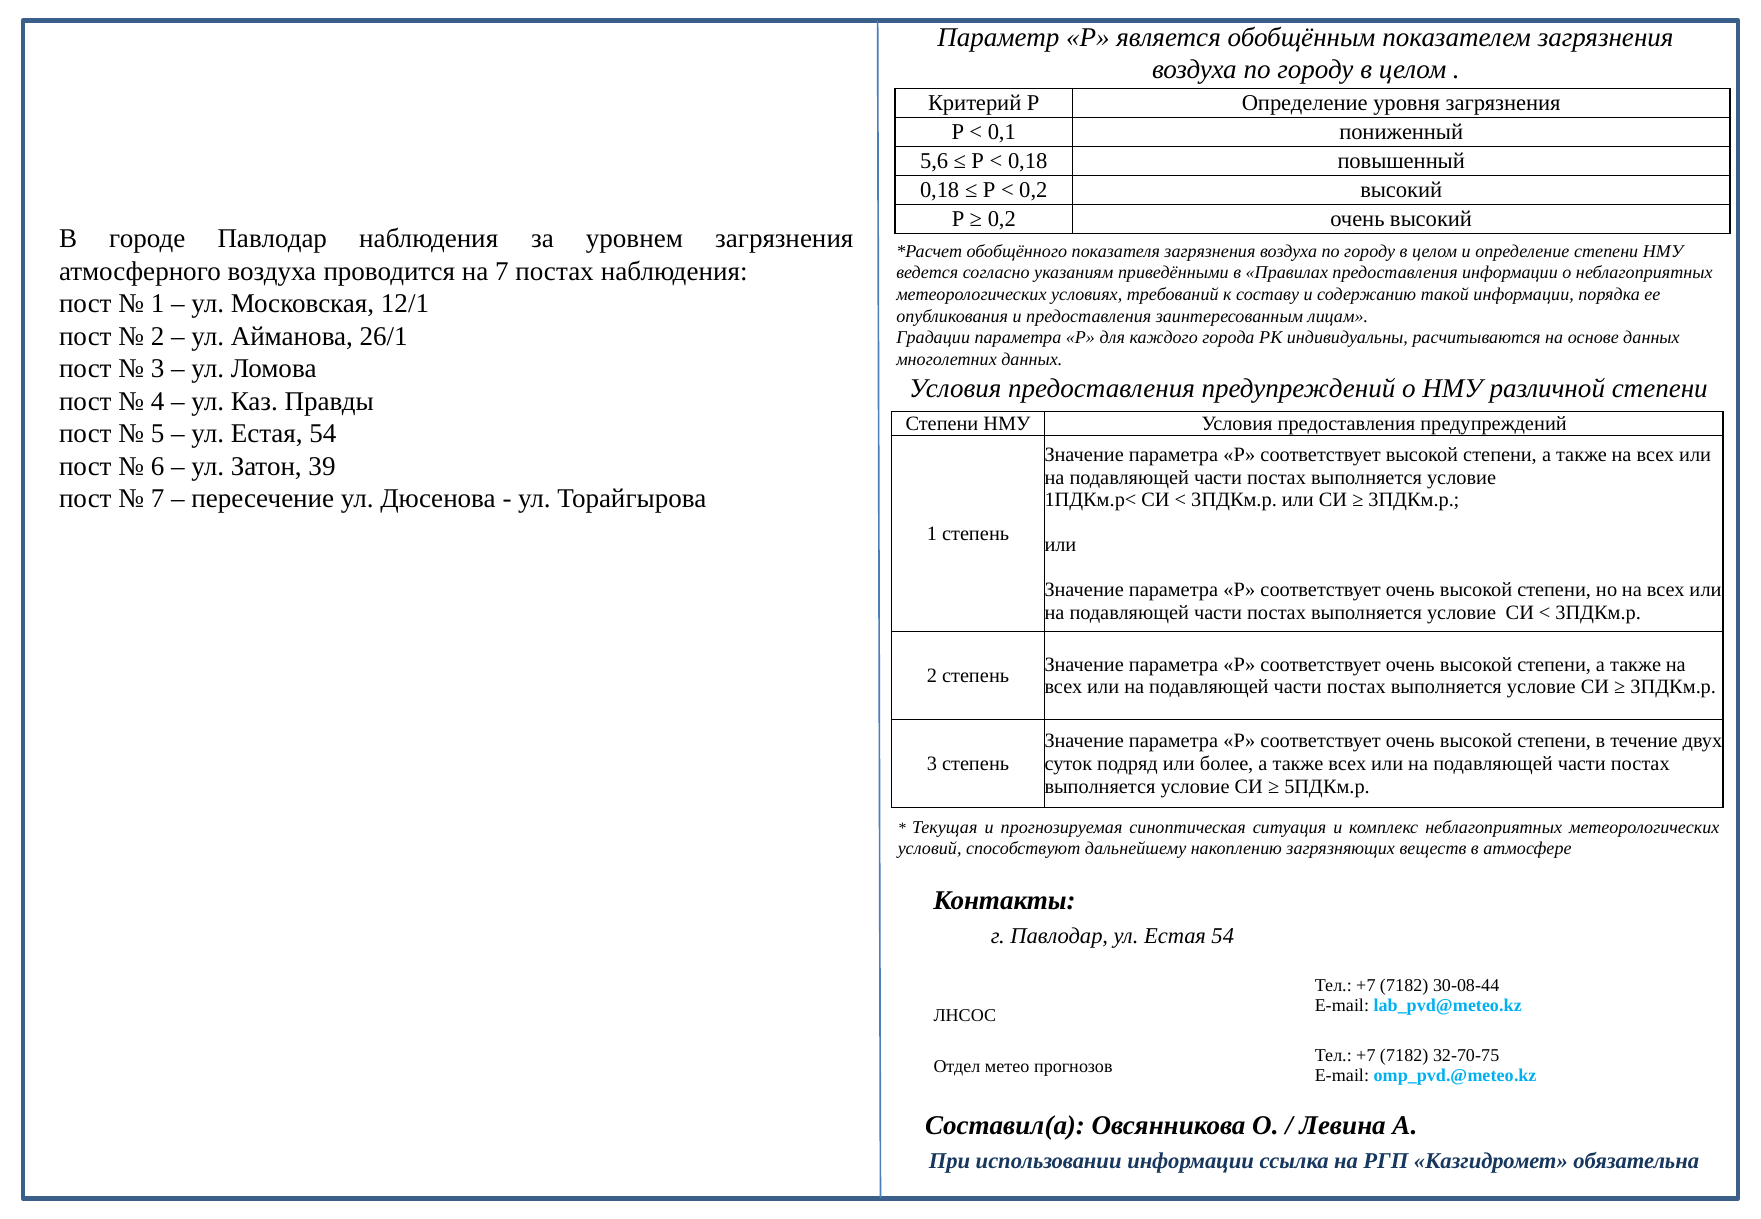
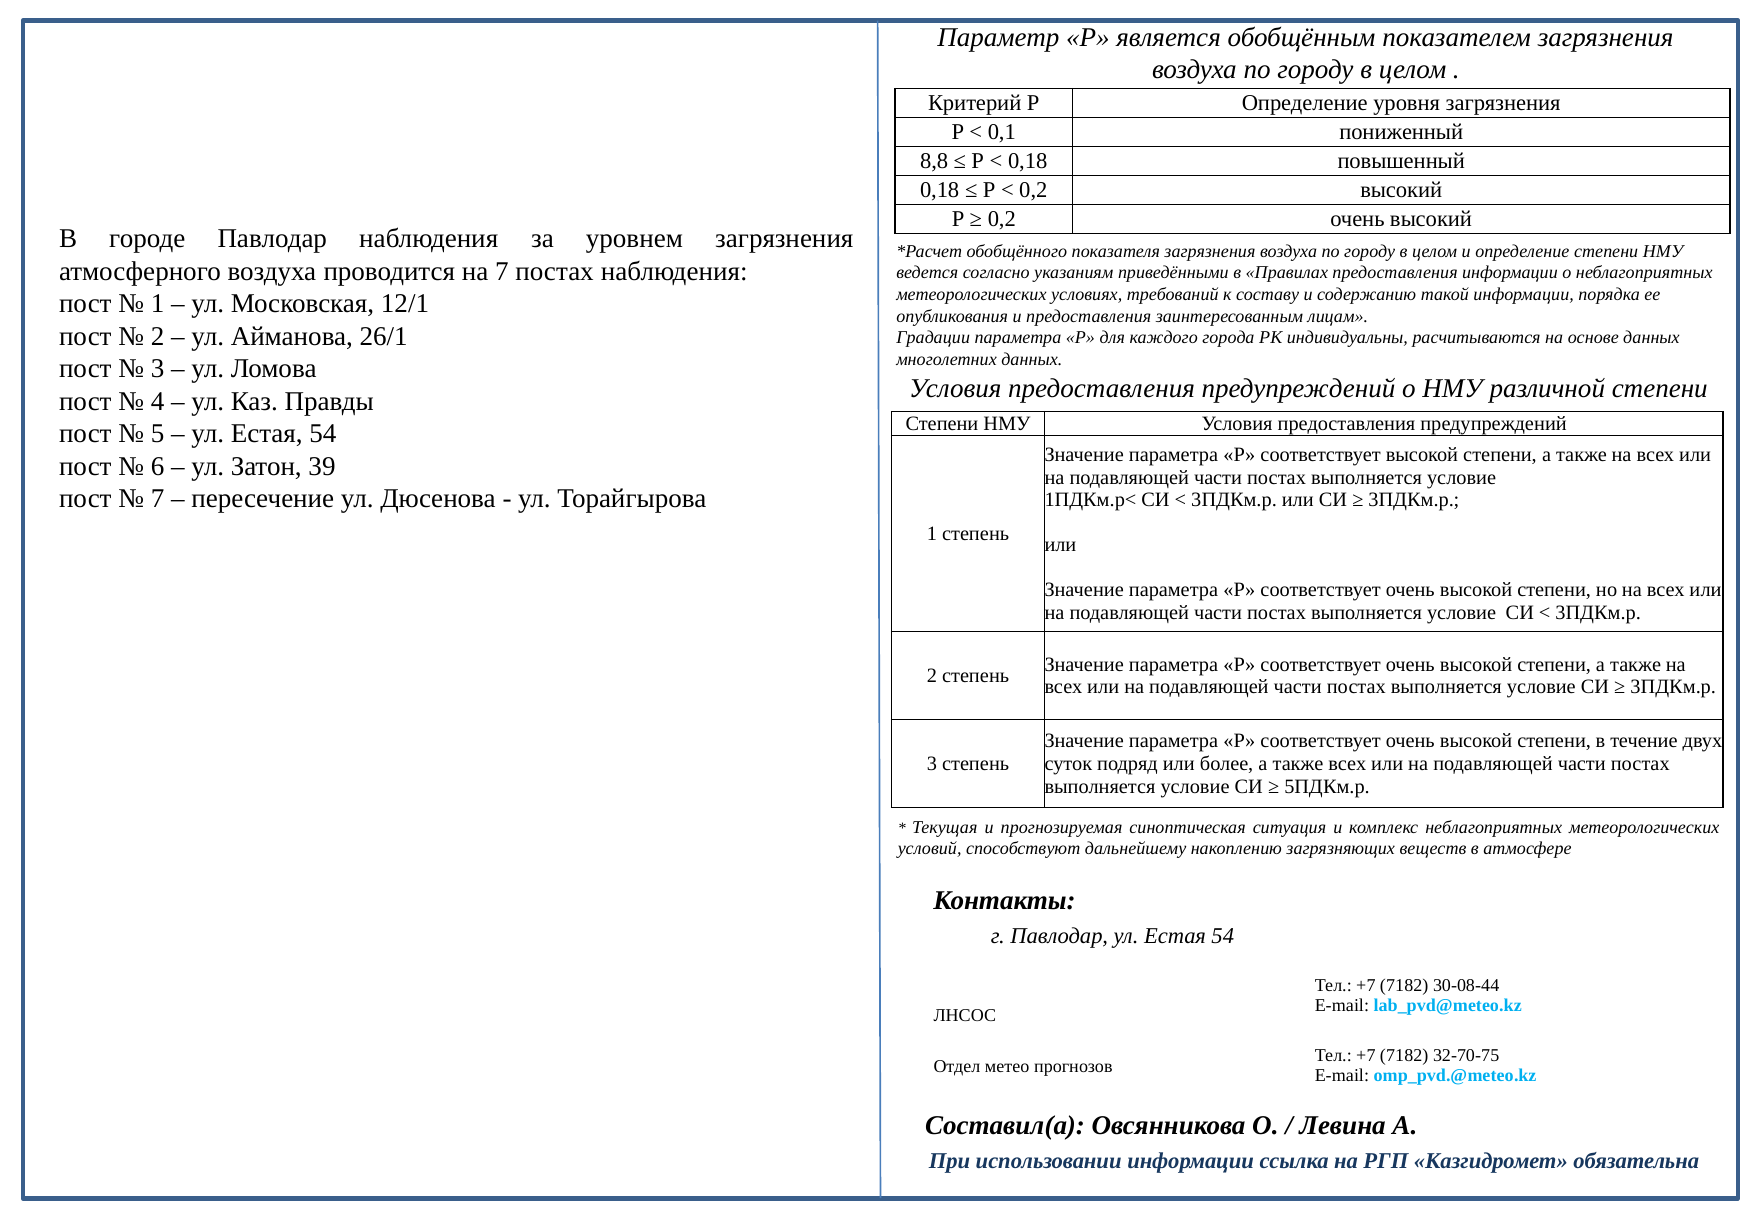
5,6: 5,6 -> 8,8 (934, 161)
